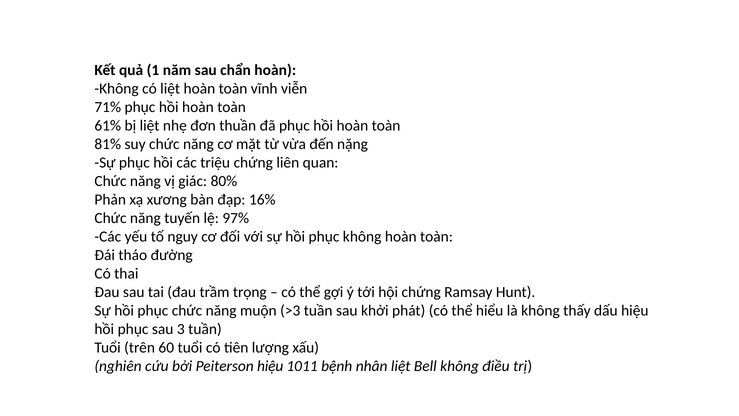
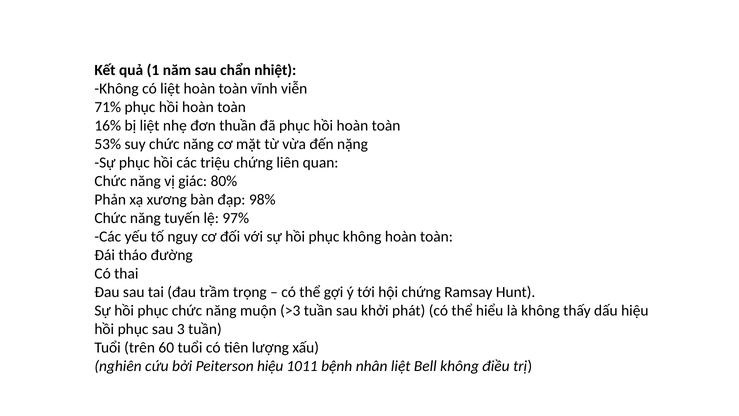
chẩn hoàn: hoàn -> nhiệt (275, 70)
61%: 61% -> 16% (108, 126)
81%: 81% -> 53% (108, 144)
16%: 16% -> 98% (262, 200)
